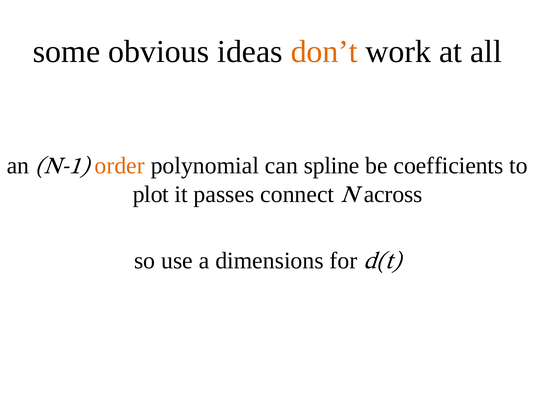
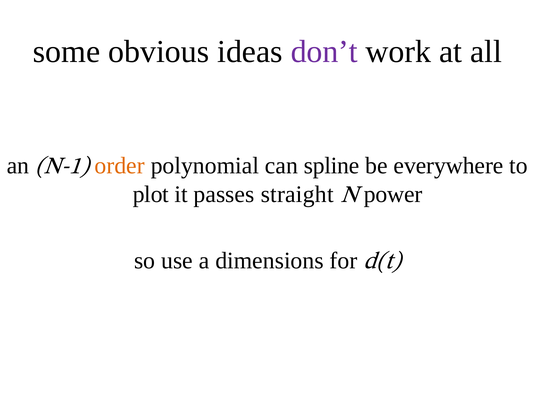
don’t colour: orange -> purple (324, 52)
coefficients: coefficients -> everywhere (449, 166)
connect: connect -> straight (297, 194)
across: across -> power (393, 194)
